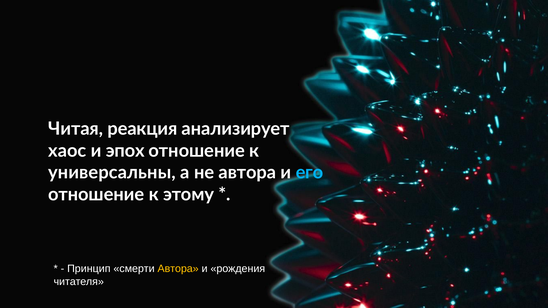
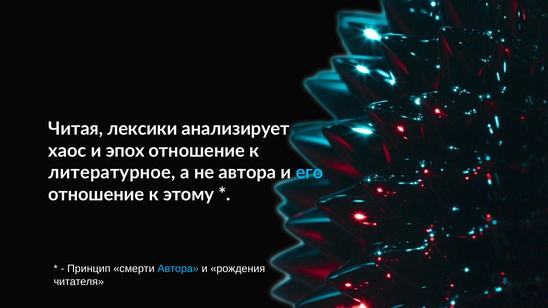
реакция: реакция -> лексики (142, 129)
универсальны: универсальны -> литературное (112, 173)
Автора colour: yellow -> light blue (178, 269)
